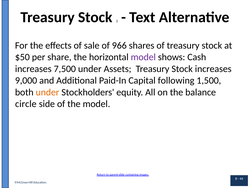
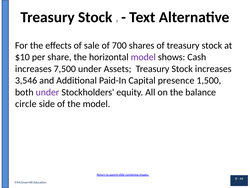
966: 966 -> 700 (119, 45)
$50: $50 -> $10 (22, 57)
9,000: 9,000 -> 3,546 (26, 80)
following: following -> presence (176, 80)
under colour: orange -> purple (47, 92)
